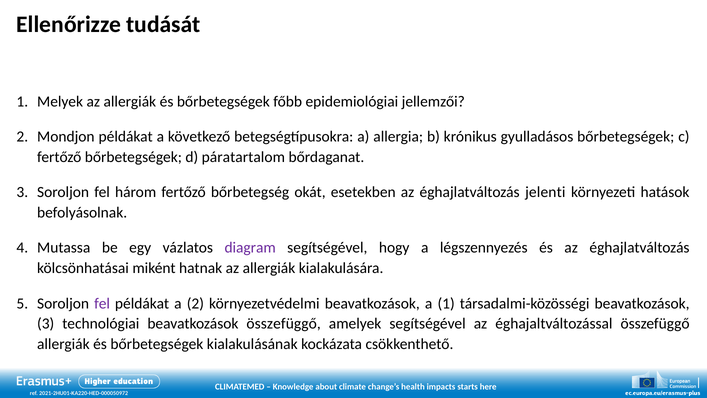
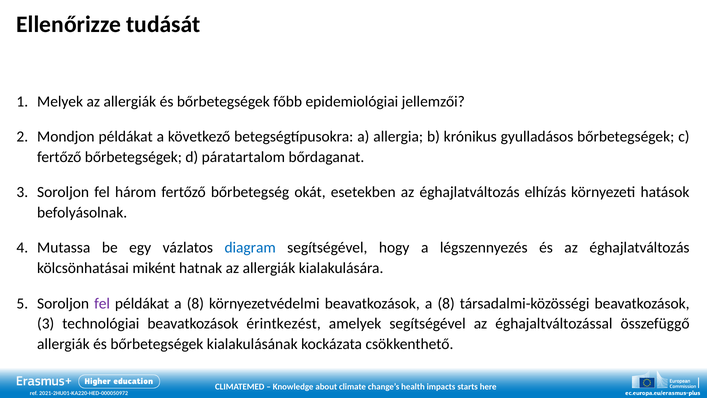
jelenti: jelenti -> elhízás (545, 192)
diagram colour: purple -> blue (250, 248)
példákat a 2: 2 -> 8 (195, 303)
beavatkozások a 1: 1 -> 8 (446, 303)
beavatkozások összefüggő: összefüggő -> érintkezést (284, 324)
